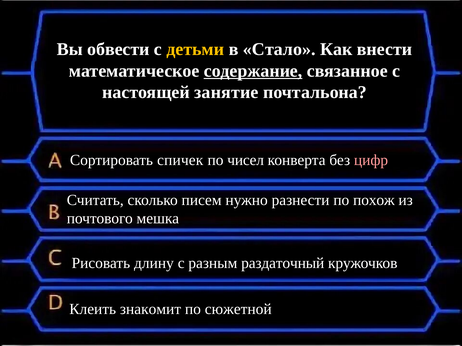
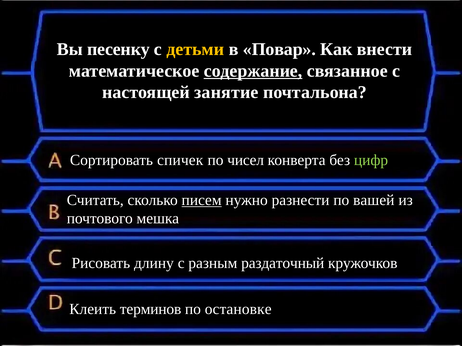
обвести: обвести -> песенку (118, 49)
Стало: Стало -> Повар (279, 49)
цифр colour: pink -> light green (371, 160)
писем underline: none -> present (202, 200)
похож: похож -> вашей (374, 200)
знакомит: знакомит -> терминов (151, 310)
сюжетной: сюжетной -> остановке (238, 310)
